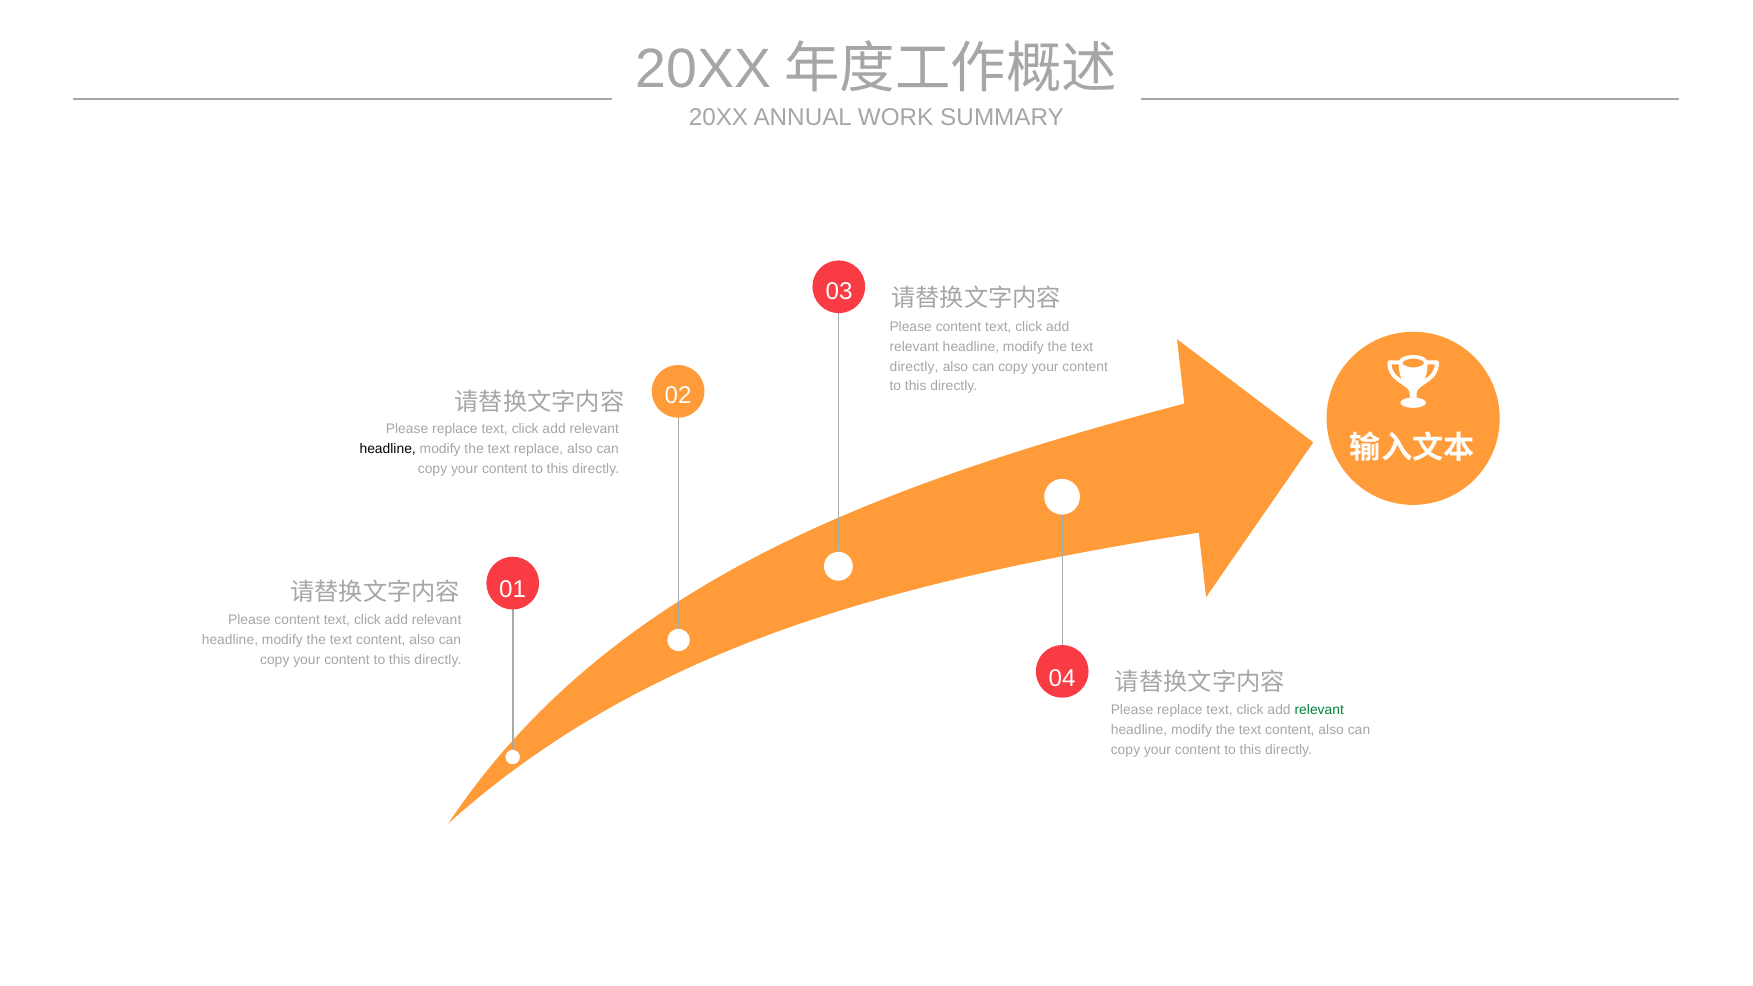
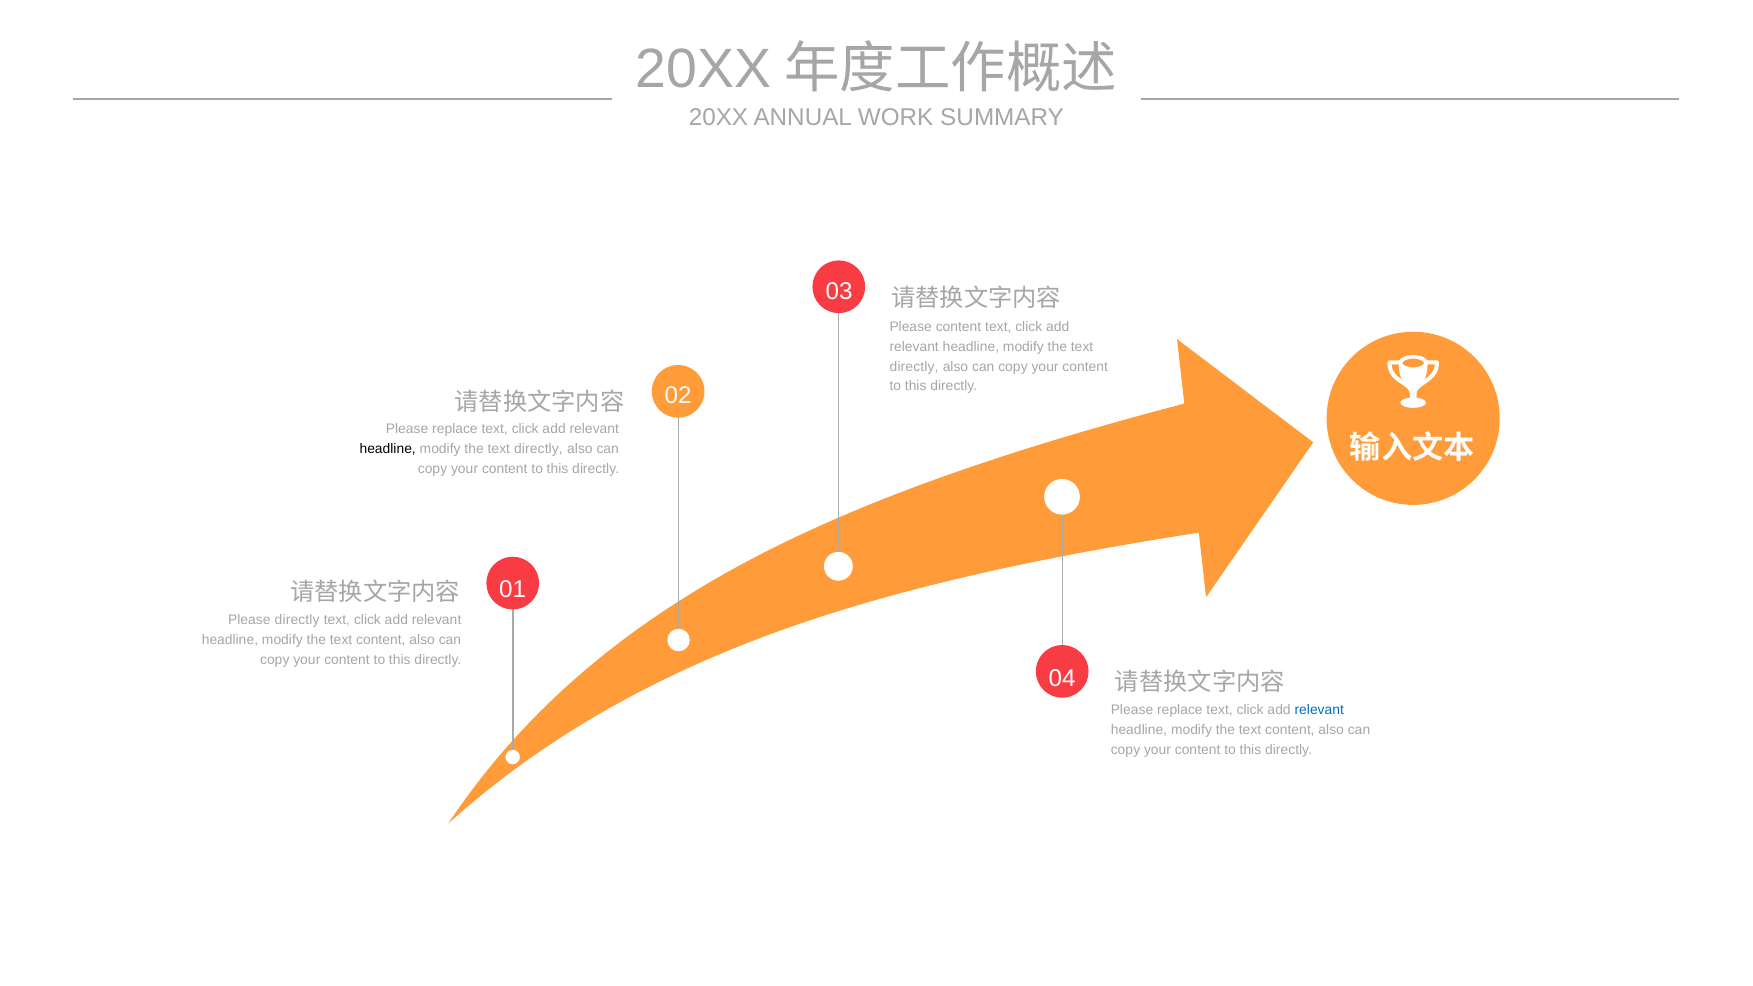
replace: replace -> directly (538, 449)
content: content -> directly (297, 620)
relevant colour: green -> blue (1319, 710)
